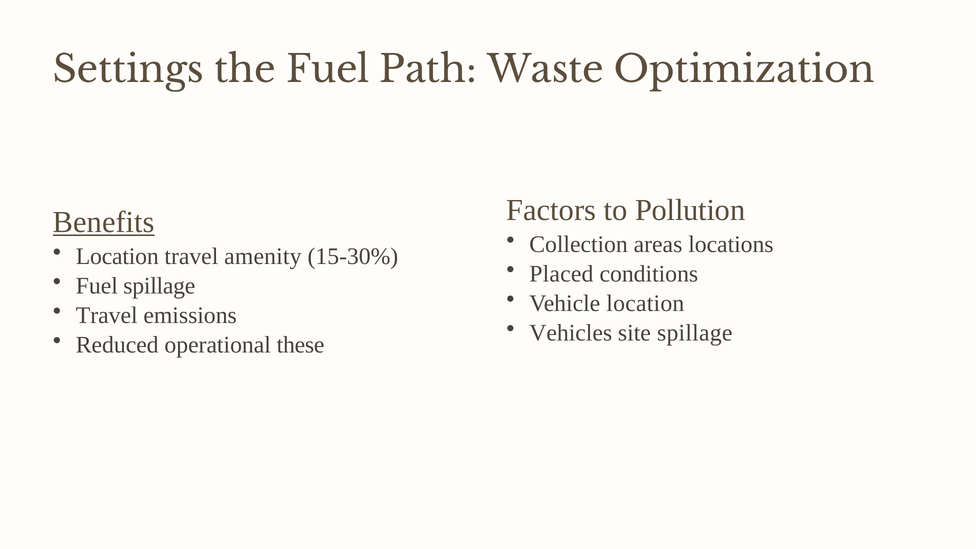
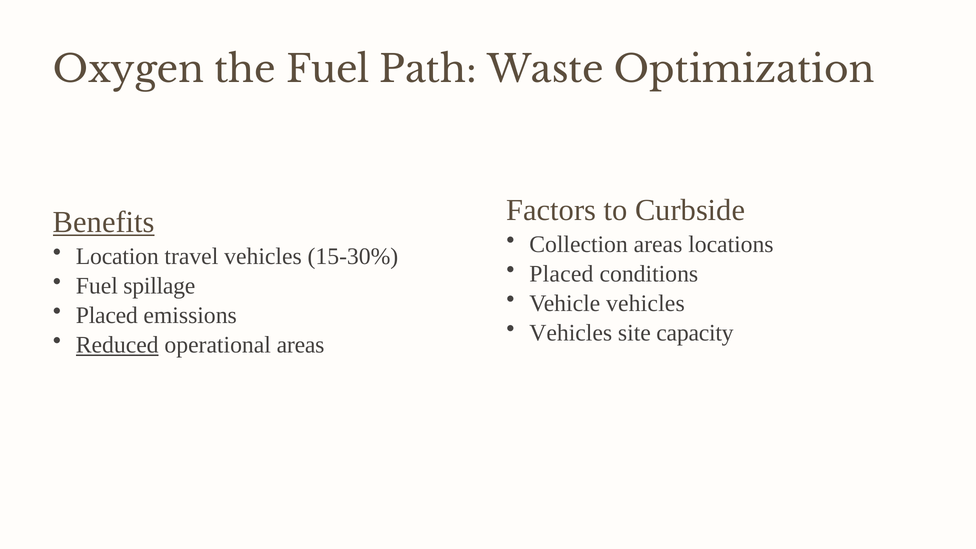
Settings: Settings -> Oxygen (129, 70)
Pollution: Pollution -> Curbside (690, 210)
travel amenity: amenity -> vehicles (263, 256)
Vehicle location: location -> vehicles (645, 303)
Travel: Travel -> Placed (107, 315)
site spillage: spillage -> capacity (695, 333)
Reduced underline: none -> present (117, 345)
operational these: these -> areas (301, 345)
